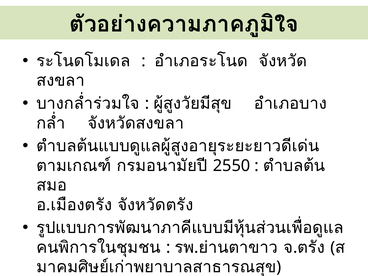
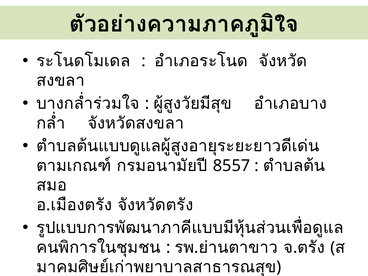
2550: 2550 -> 8557 (232, 166)
